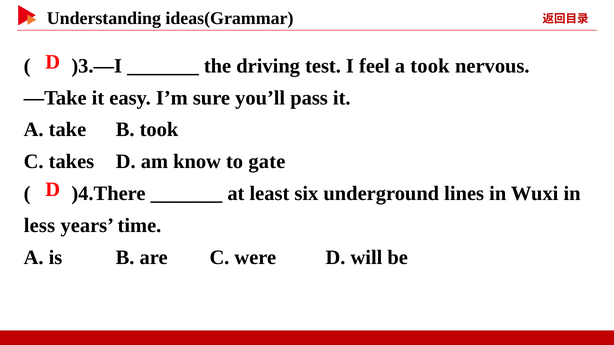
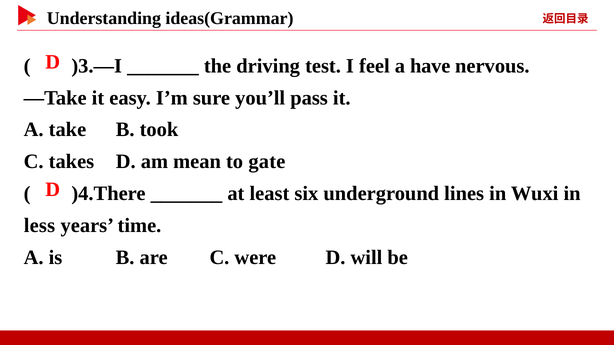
a took: took -> have (430, 66)
know: know -> mean (197, 162)
